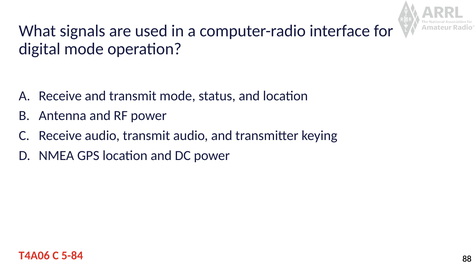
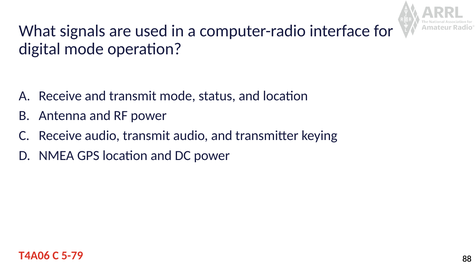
5-84: 5-84 -> 5-79 (72, 256)
